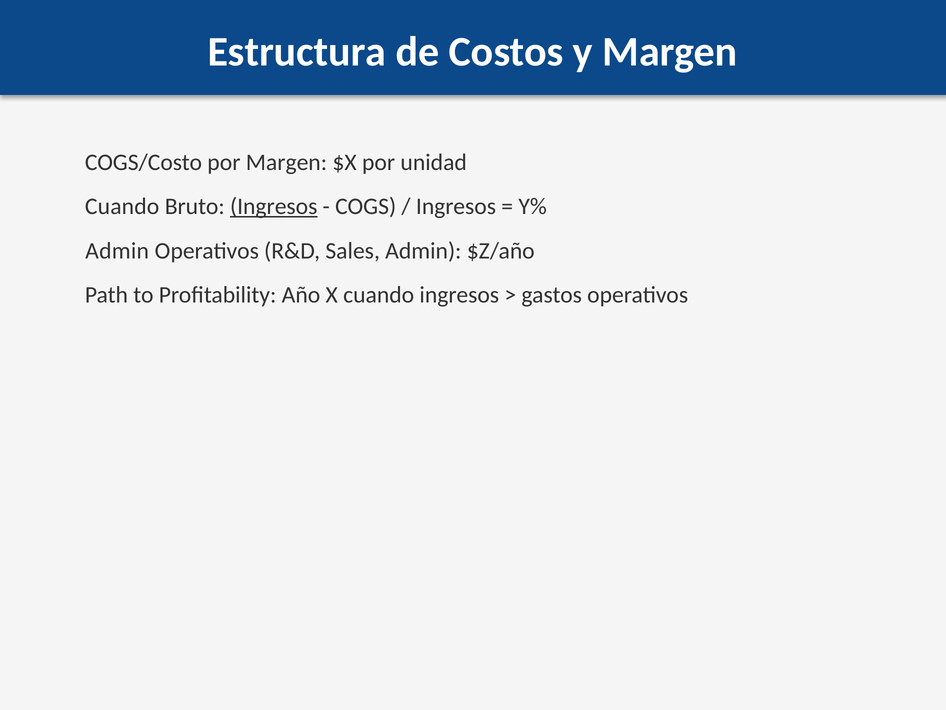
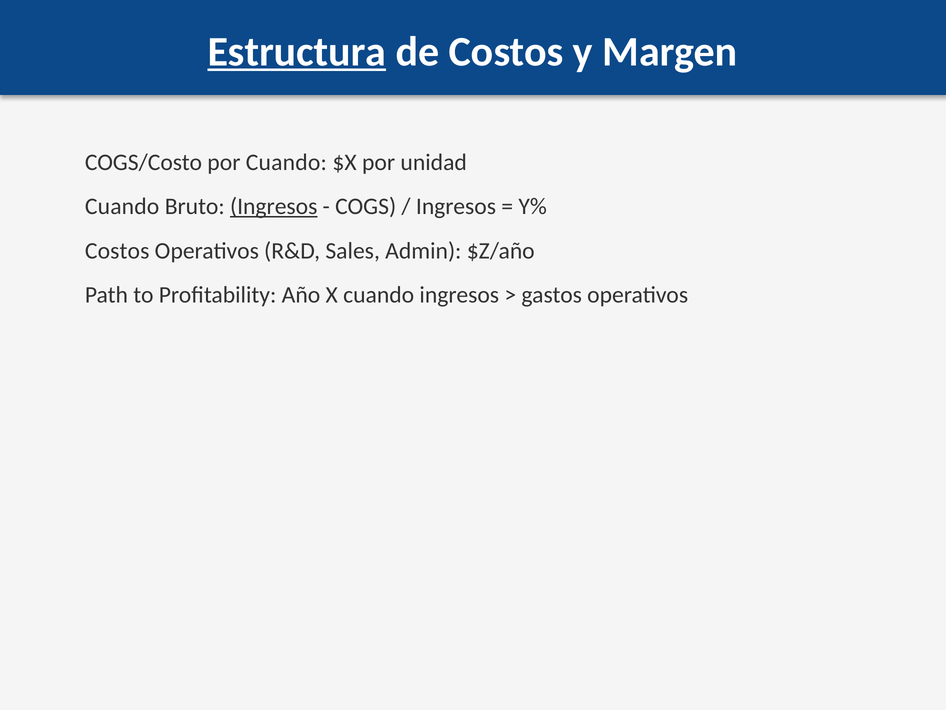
Estructura underline: none -> present (297, 52)
por Margen: Margen -> Cuando (286, 162)
Admin: Admin -> Costos (117, 251)
